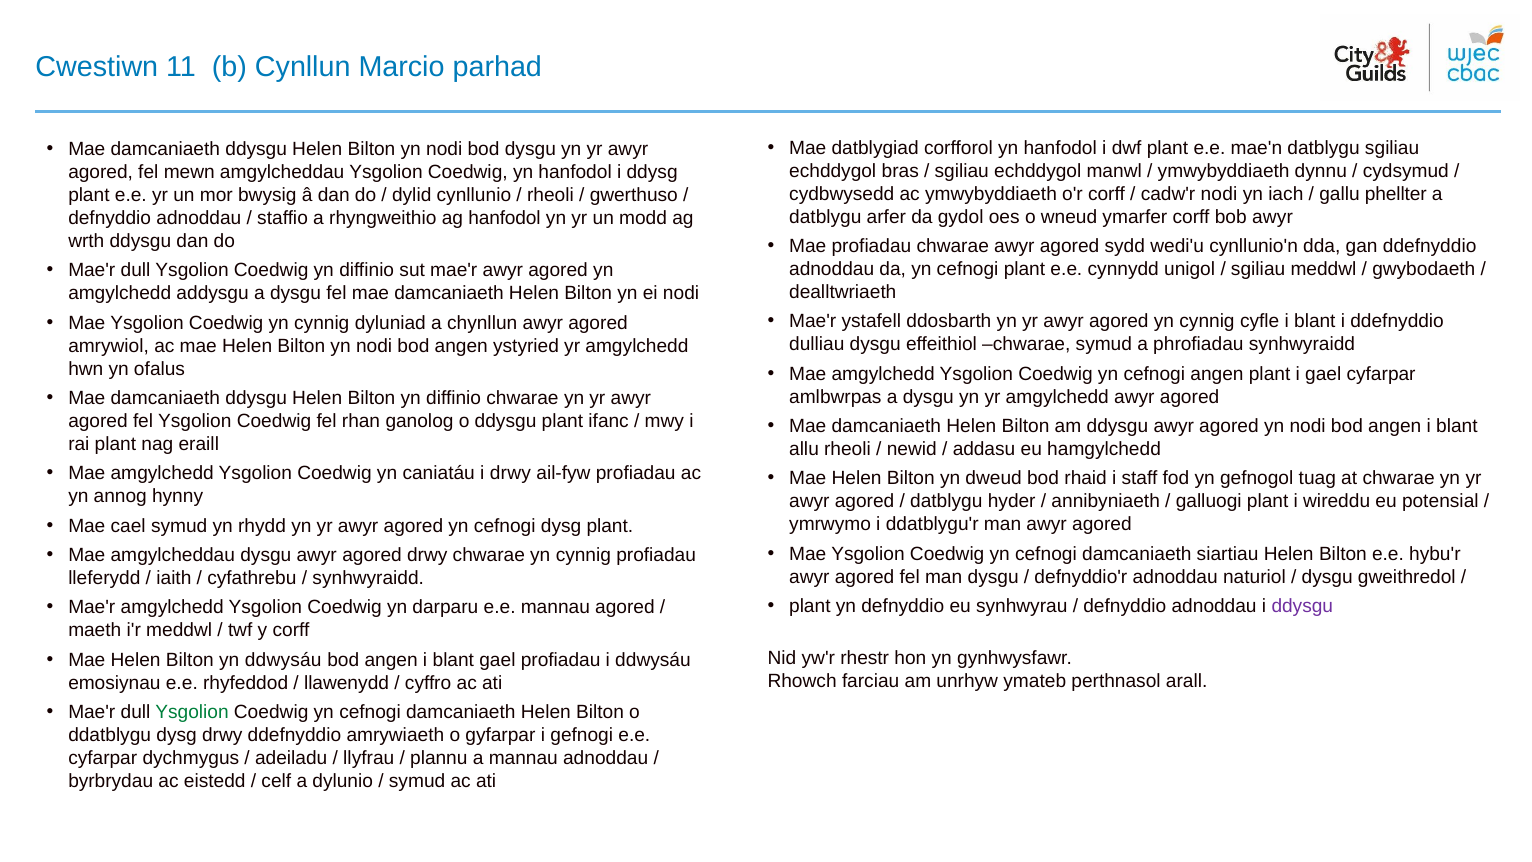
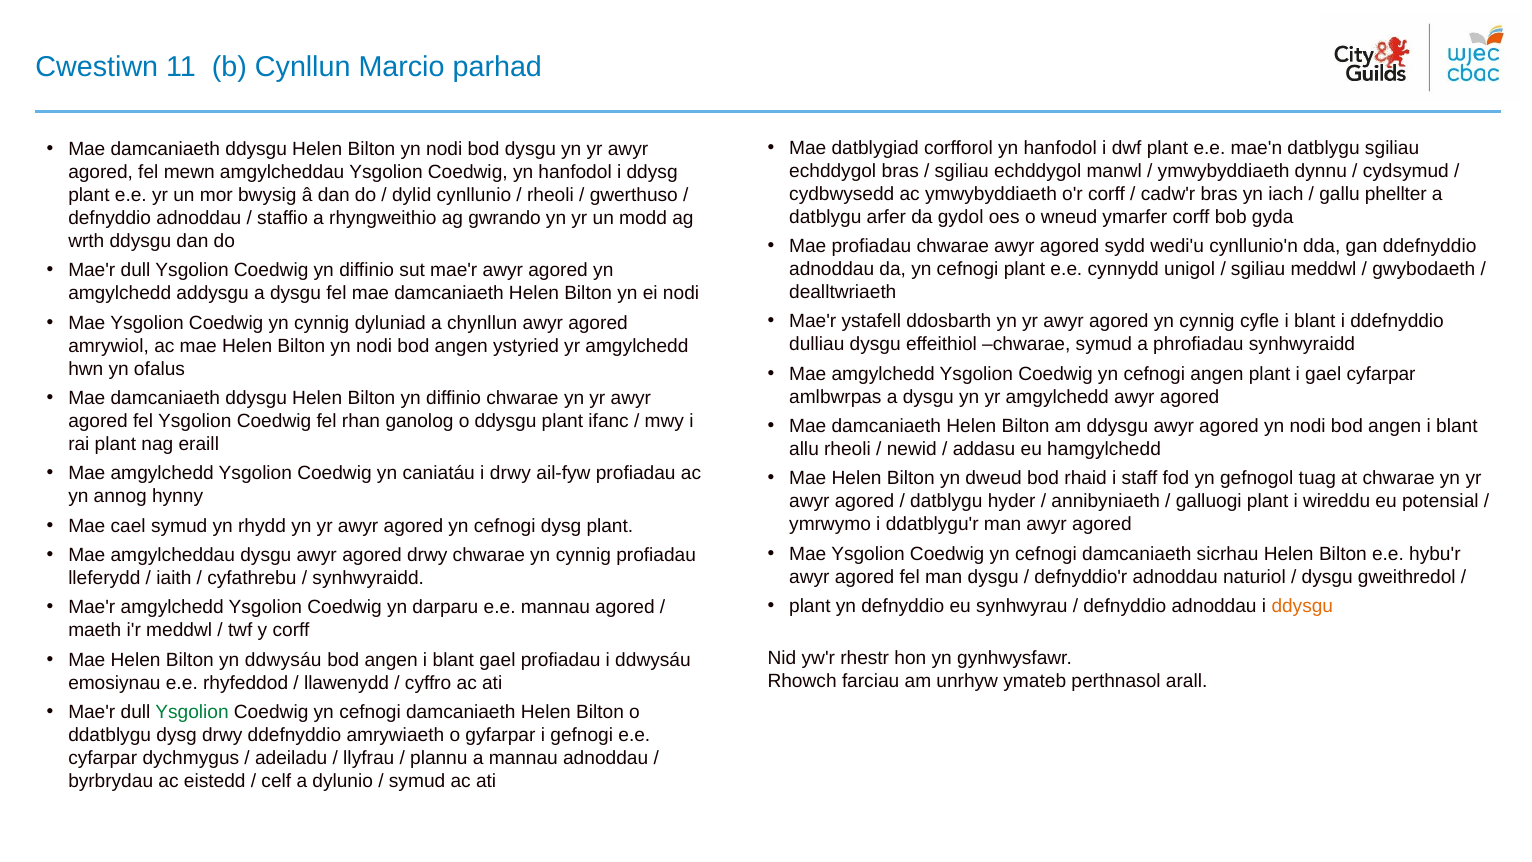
cadw'r nodi: nodi -> bras (1219, 194)
bob awyr: awyr -> gyda (1273, 217)
ag hanfodol: hanfodol -> gwrando (505, 218)
siartiau: siartiau -> sicrhau (1228, 554)
ddysgu colour: purple -> orange (1302, 606)
